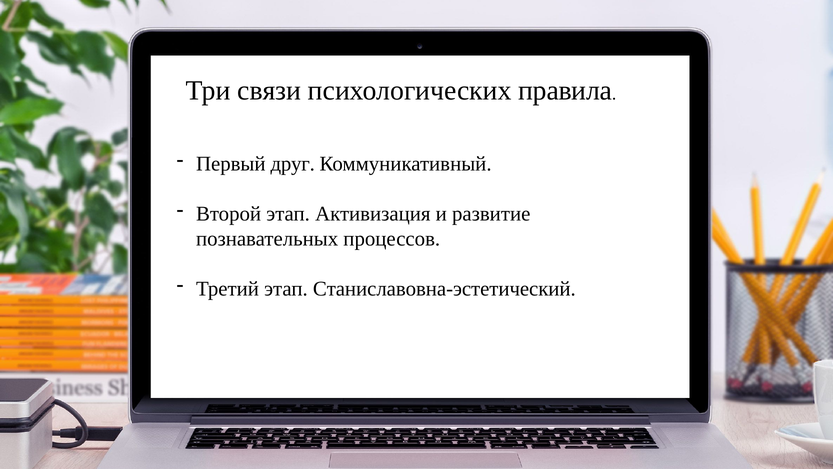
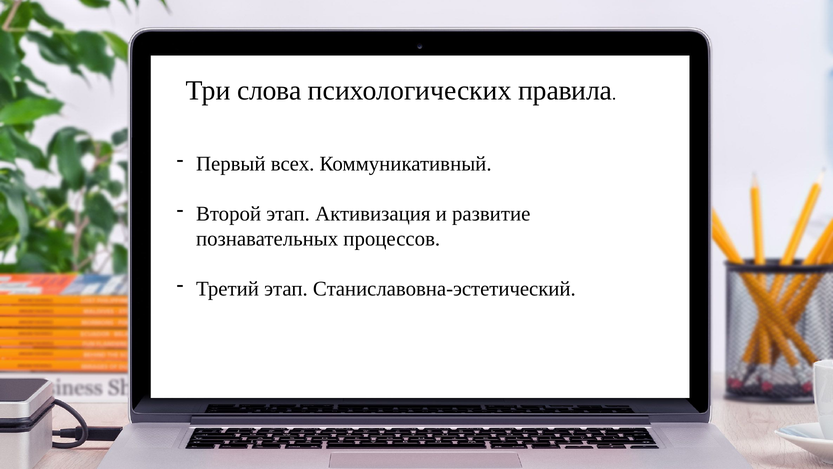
связи: связи -> слова (269, 91)
друг: друг -> всех (293, 164)
